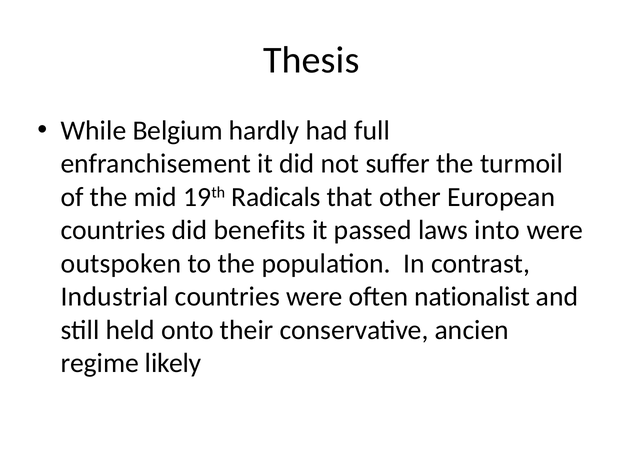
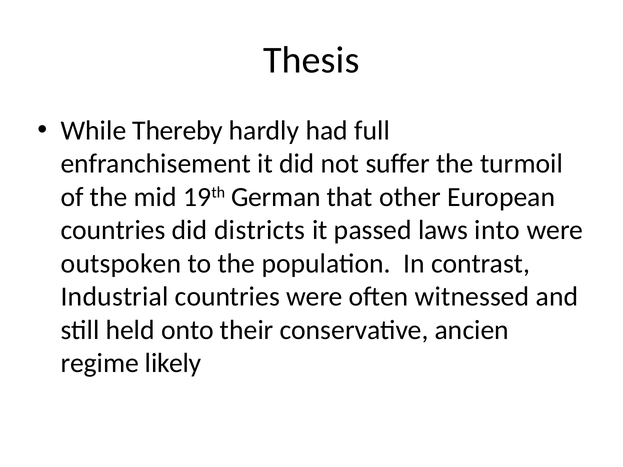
Belgium: Belgium -> Thereby (178, 131)
Radicals: Radicals -> German (276, 197)
benefits: benefits -> districts (260, 230)
nationalist: nationalist -> witnessed (472, 297)
